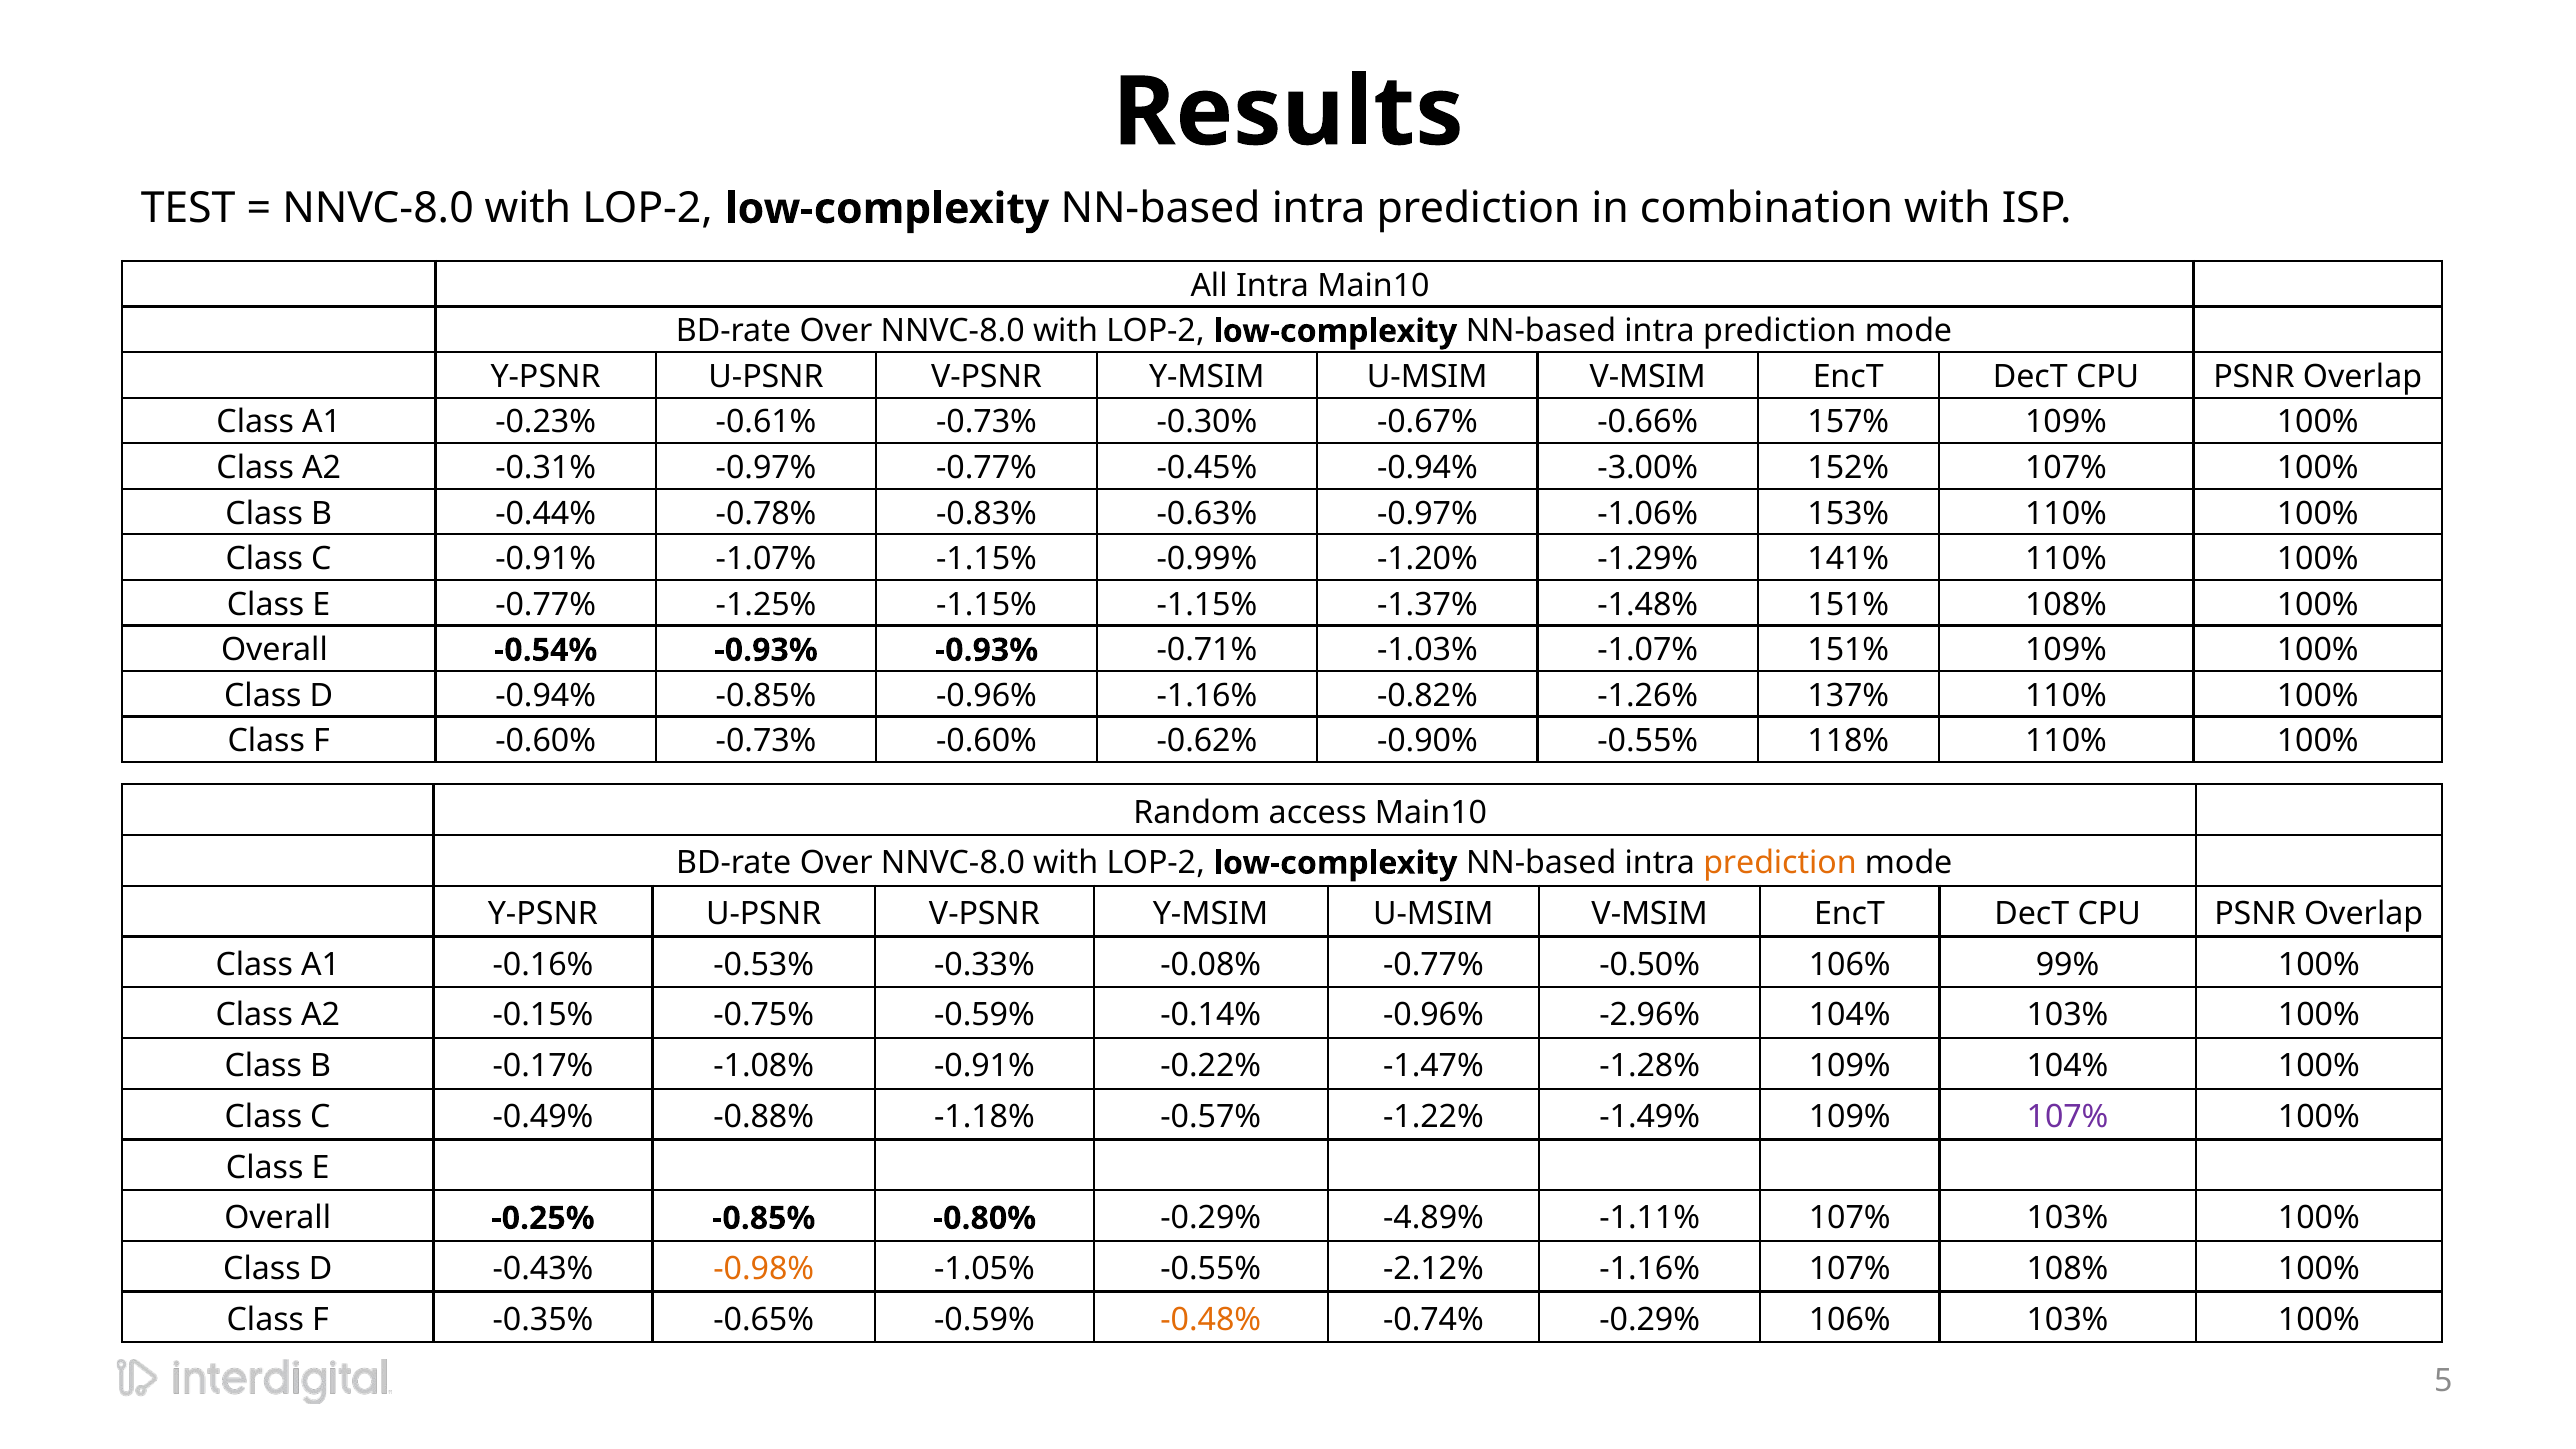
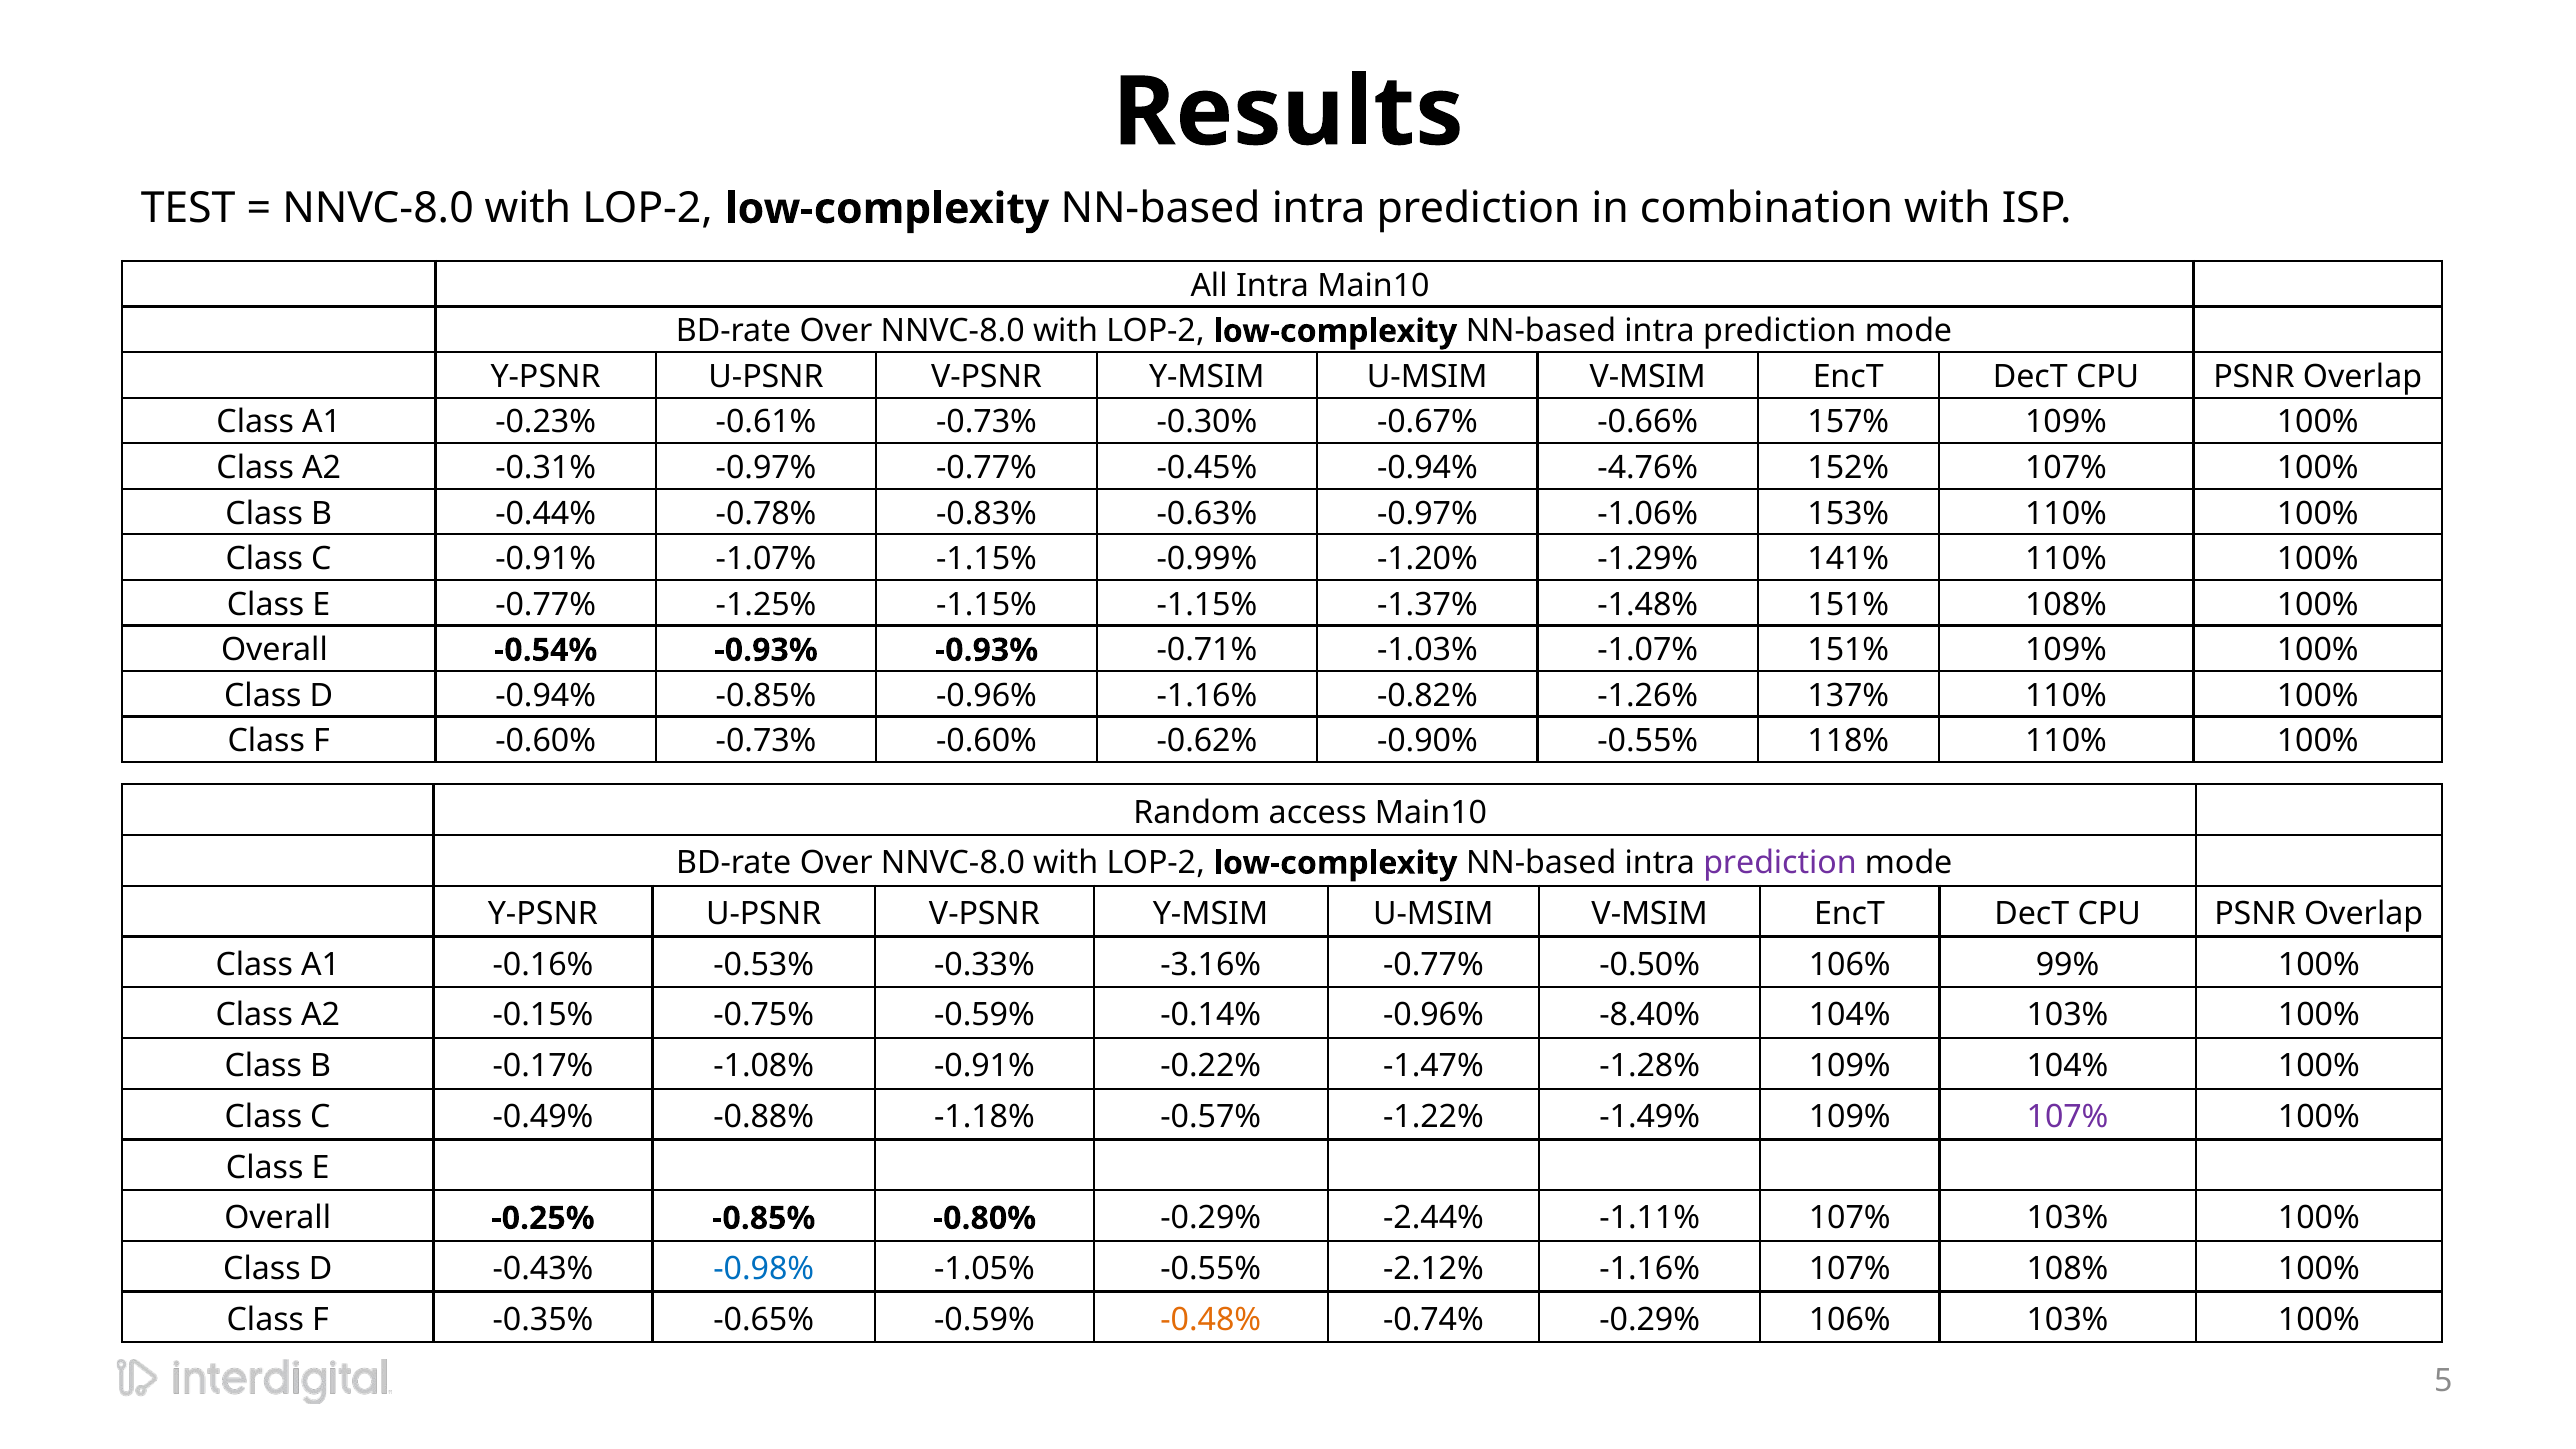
-3.00%: -3.00% -> -4.76% (1648, 468)
prediction colour: orange -> purple (1780, 863)
-0.08%: -0.08% -> -3.16% (1211, 965)
-2.96%: -2.96% -> -8.40% (1650, 1015)
-4.89%: -4.89% -> -2.44% (1434, 1218)
-0.98% colour: orange -> blue (764, 1269)
